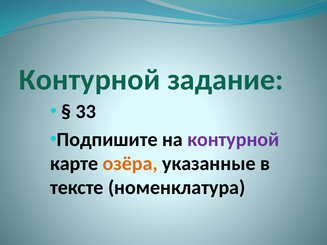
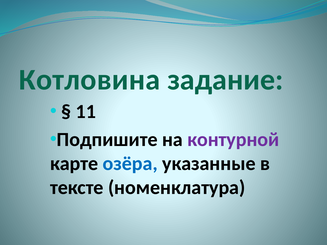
Контурной: Контурной -> Котловина (90, 80)
33: 33 -> 11 (86, 112)
озёра colour: orange -> blue (130, 164)
